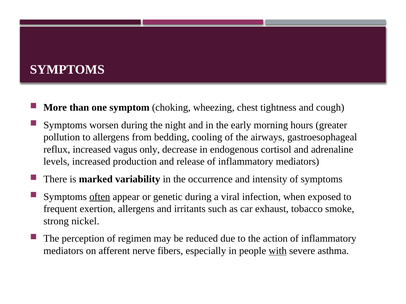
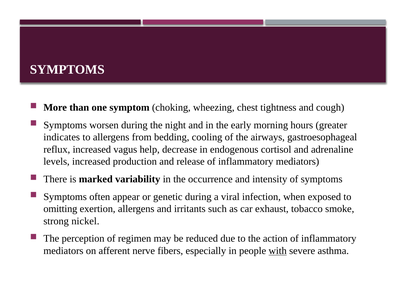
pollution: pollution -> indicates (62, 138)
only: only -> help (150, 150)
often underline: present -> none (100, 197)
frequent: frequent -> omitting (60, 209)
